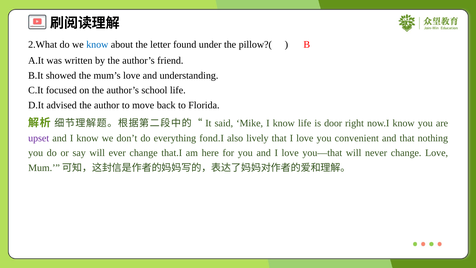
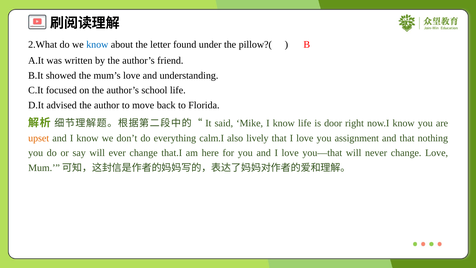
upset colour: purple -> orange (39, 138)
fond.I: fond.I -> calm.I (212, 138)
convenient: convenient -> assignment (357, 138)
